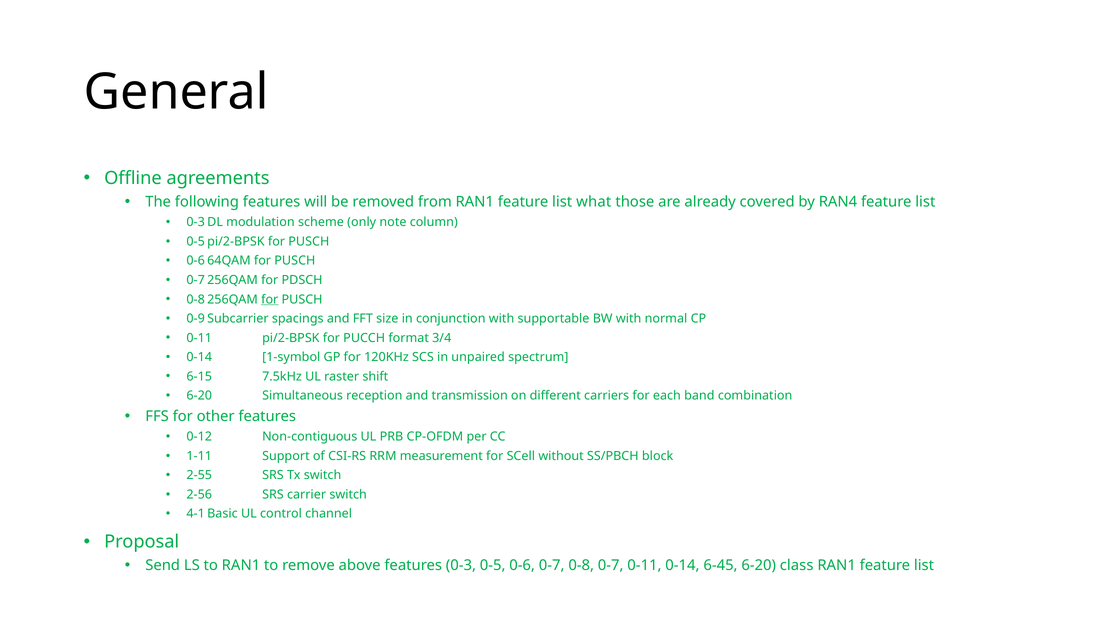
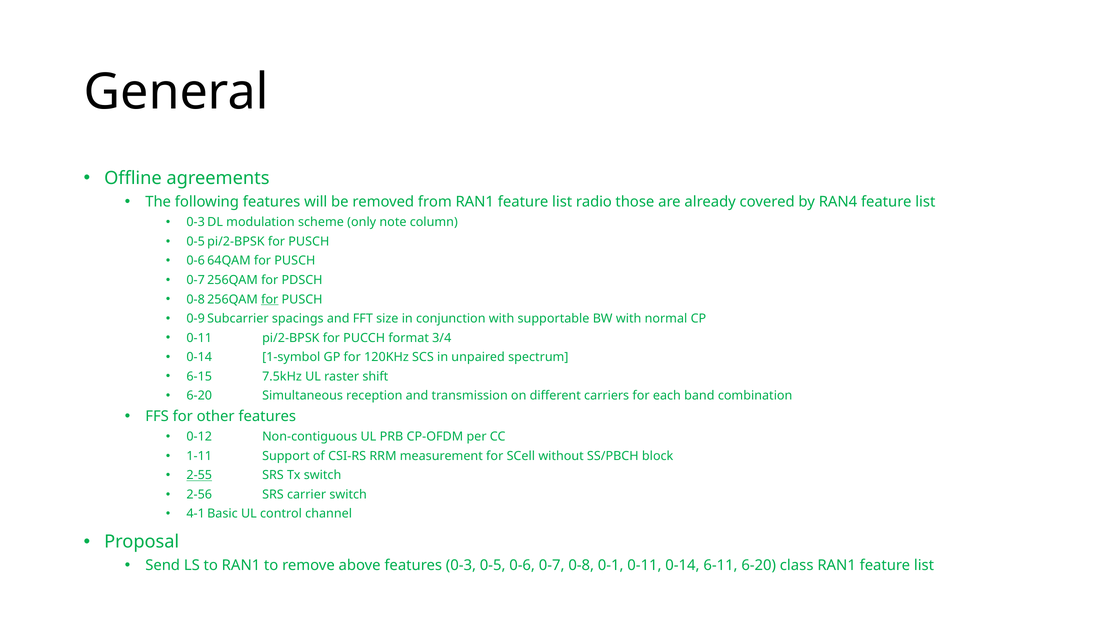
what: what -> radio (594, 202)
2-55 underline: none -> present (199, 475)
0-8 0-7: 0-7 -> 0-1 (611, 566)
6-45: 6-45 -> 6-11 (721, 566)
